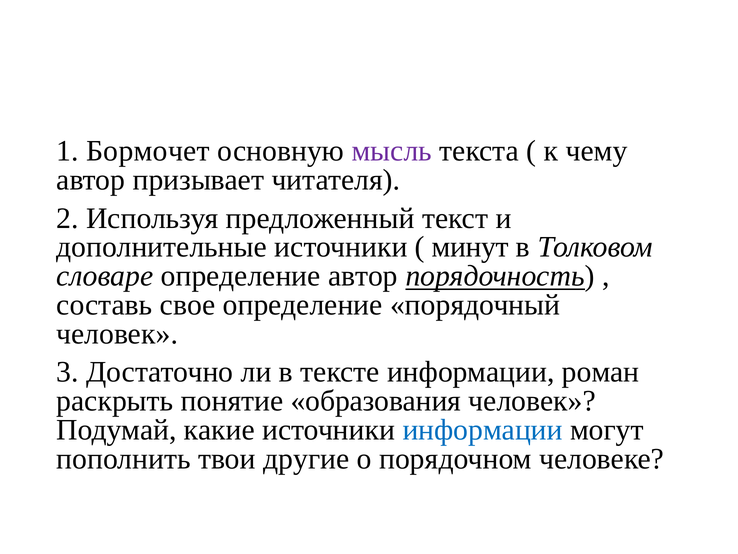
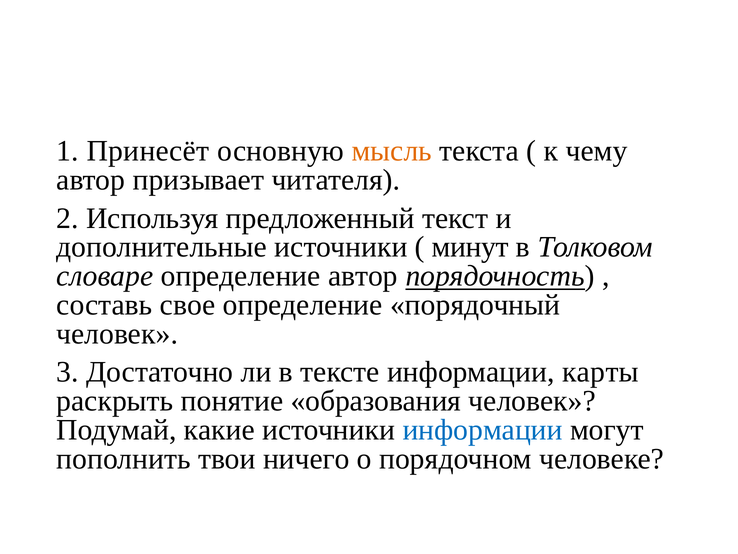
Бормочет: Бормочет -> Принесёт (148, 151)
мысль colour: purple -> orange (392, 151)
роман: роман -> карты (600, 372)
другие: другие -> ничего (306, 459)
